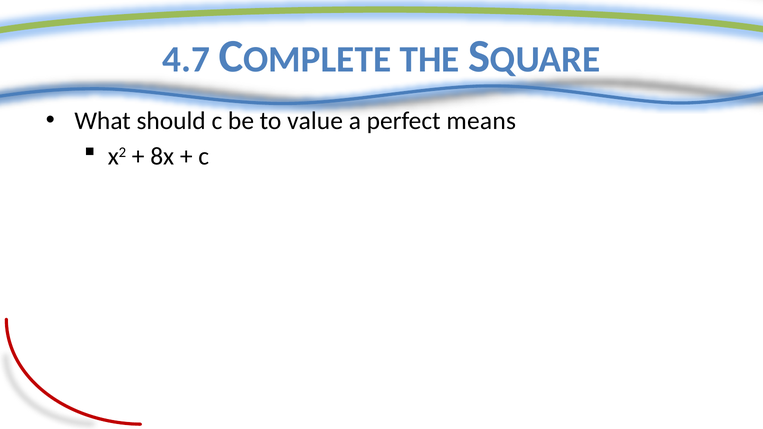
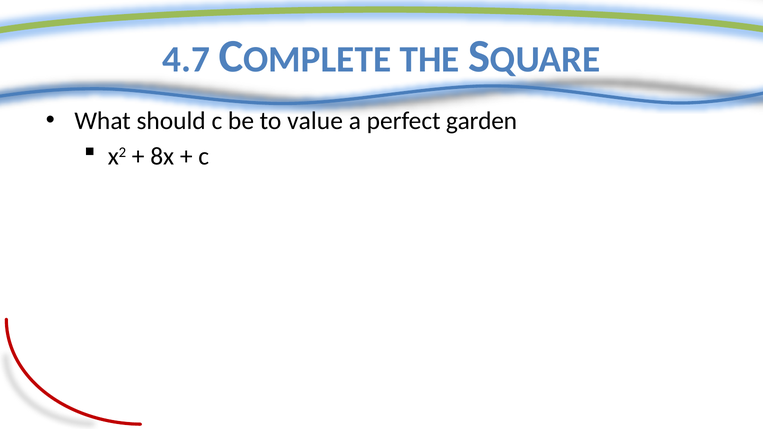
means: means -> garden (481, 121)
